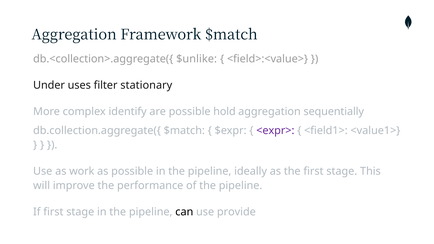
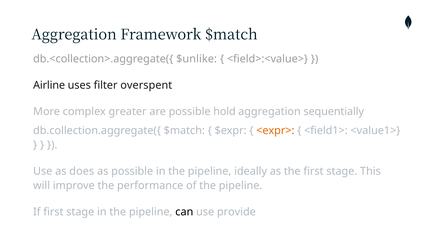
Under: Under -> Airline (49, 85)
stationary: stationary -> overspent (146, 85)
identify: identify -> greater (128, 112)
<expr> colour: purple -> orange (275, 131)
work: work -> does (82, 171)
